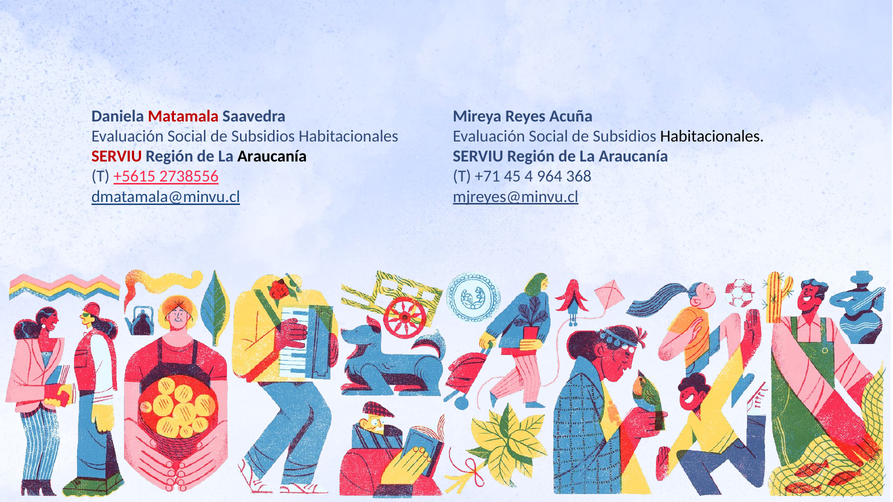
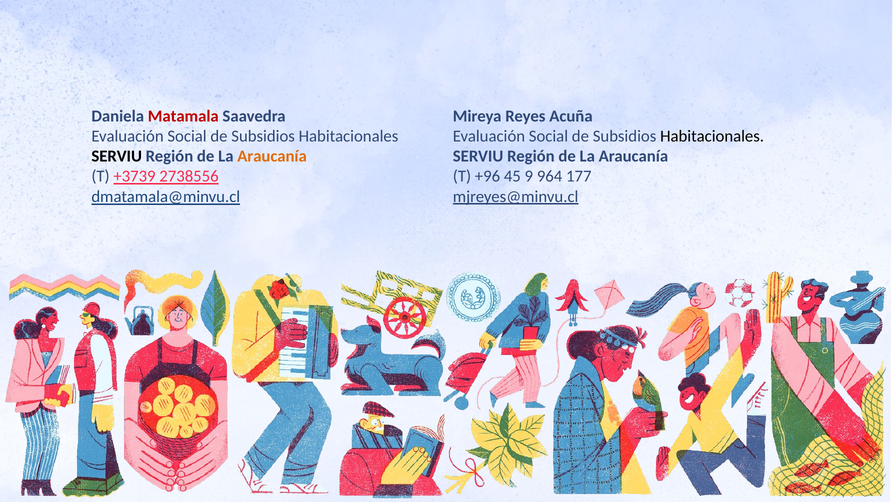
SERVIU colour: red -> black (117, 156)
Araucanía colour: black -> orange (272, 156)
+5615: +5615 -> +3739 (134, 177)
+71: +71 -> +96 (487, 177)
4: 4 -> 9 (529, 177)
368: 368 -> 177 (579, 177)
